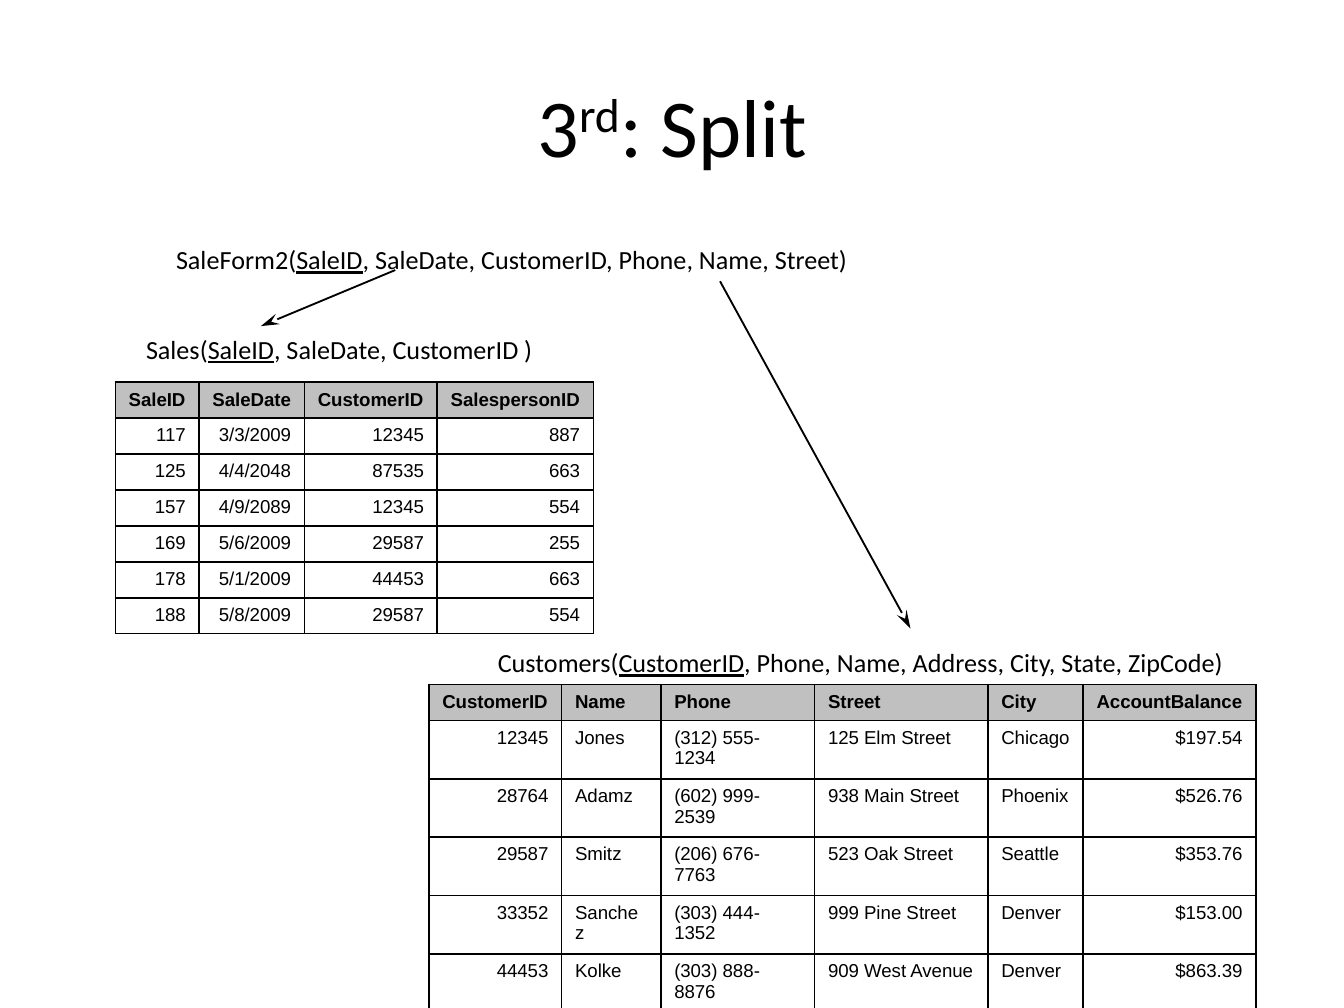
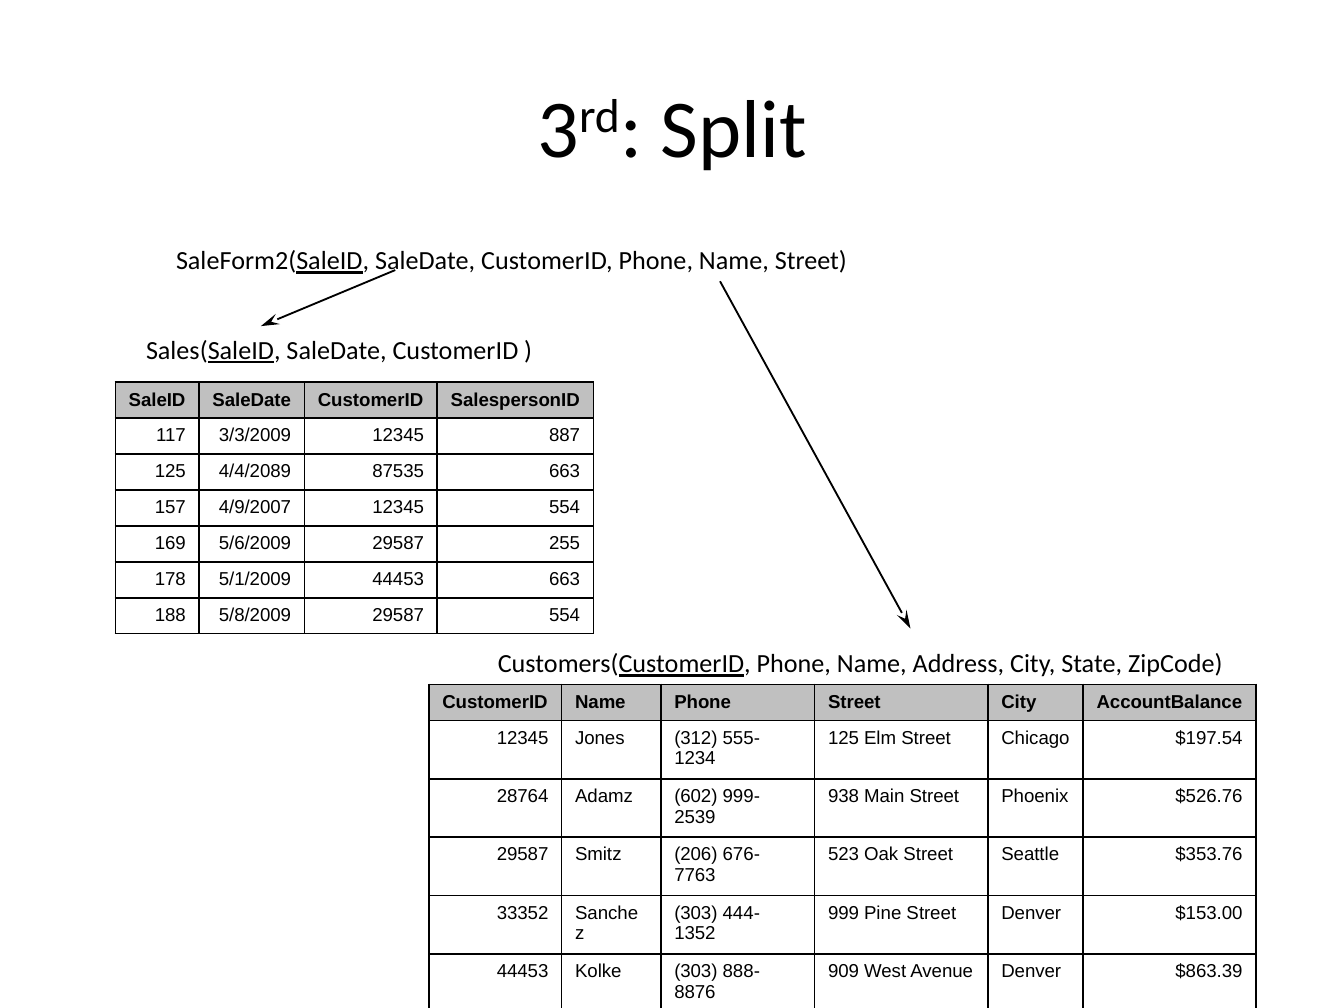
4/4/2048: 4/4/2048 -> 4/4/2089 (255, 471)
4/9/2089: 4/9/2089 -> 4/9/2007 (255, 507)
